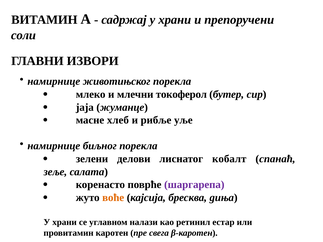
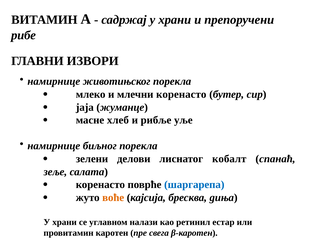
соли: соли -> рибе (23, 35)
млечни токоферол: токоферол -> коренасто (181, 94)
шаргарепа colour: purple -> blue (194, 185)
